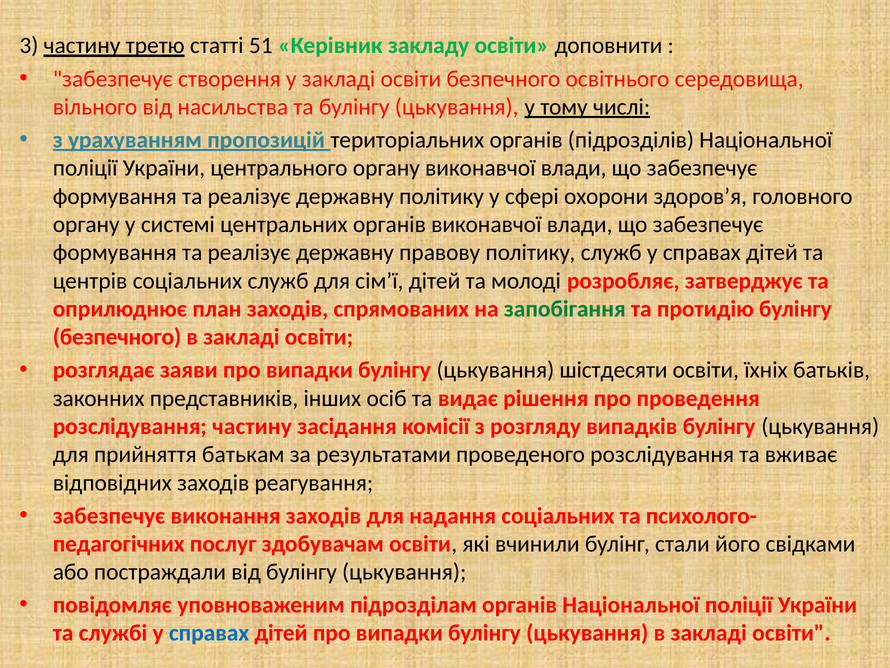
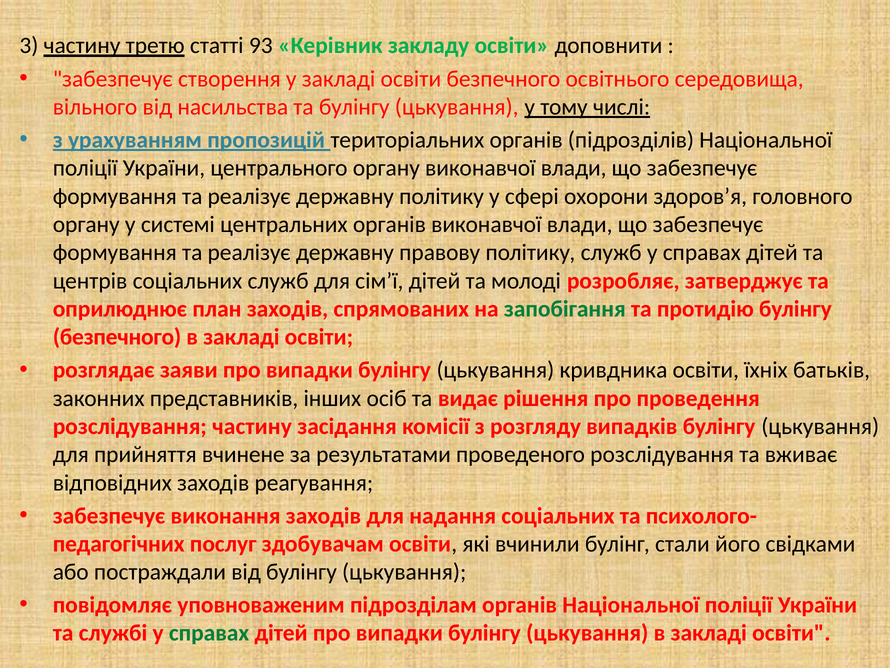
51: 51 -> 93 (261, 46)
шістдесяти: шістдесяти -> кривдника (613, 370)
батькам: батькам -> вчинене (243, 454)
справах colour: blue -> green (209, 633)
